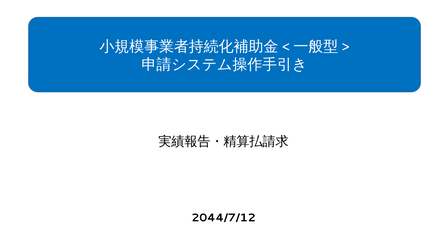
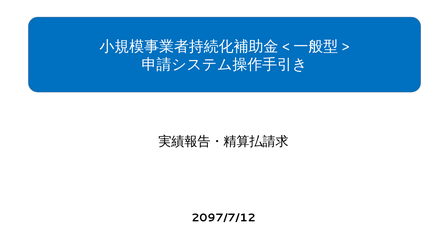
2044/7/12: 2044/7/12 -> 2097/7/12 (223, 218)
